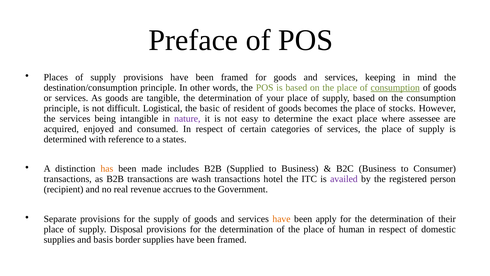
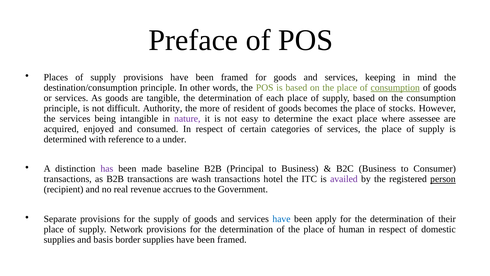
your: your -> each (275, 98)
Logistical: Logistical -> Authority (163, 108)
basic: basic -> more (210, 108)
states: states -> under (175, 139)
has colour: orange -> purple (107, 169)
includes: includes -> baseline (183, 169)
Supplied: Supplied -> Principal (245, 169)
person underline: none -> present (443, 179)
have colour: orange -> blue (281, 219)
Disposal: Disposal -> Network (126, 229)
